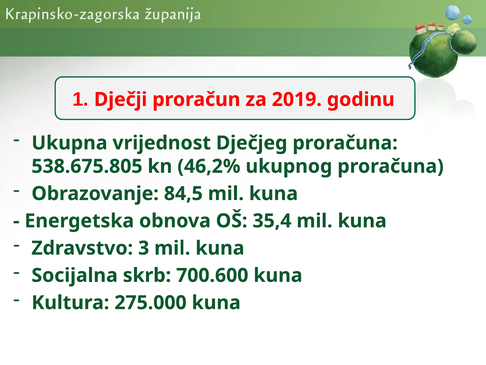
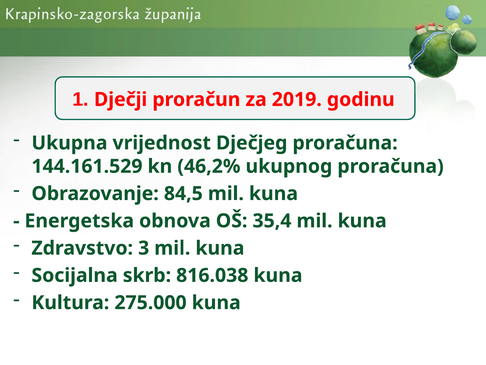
538.675.805: 538.675.805 -> 144.161.529 (87, 166)
700.600: 700.600 -> 816.038 (212, 275)
